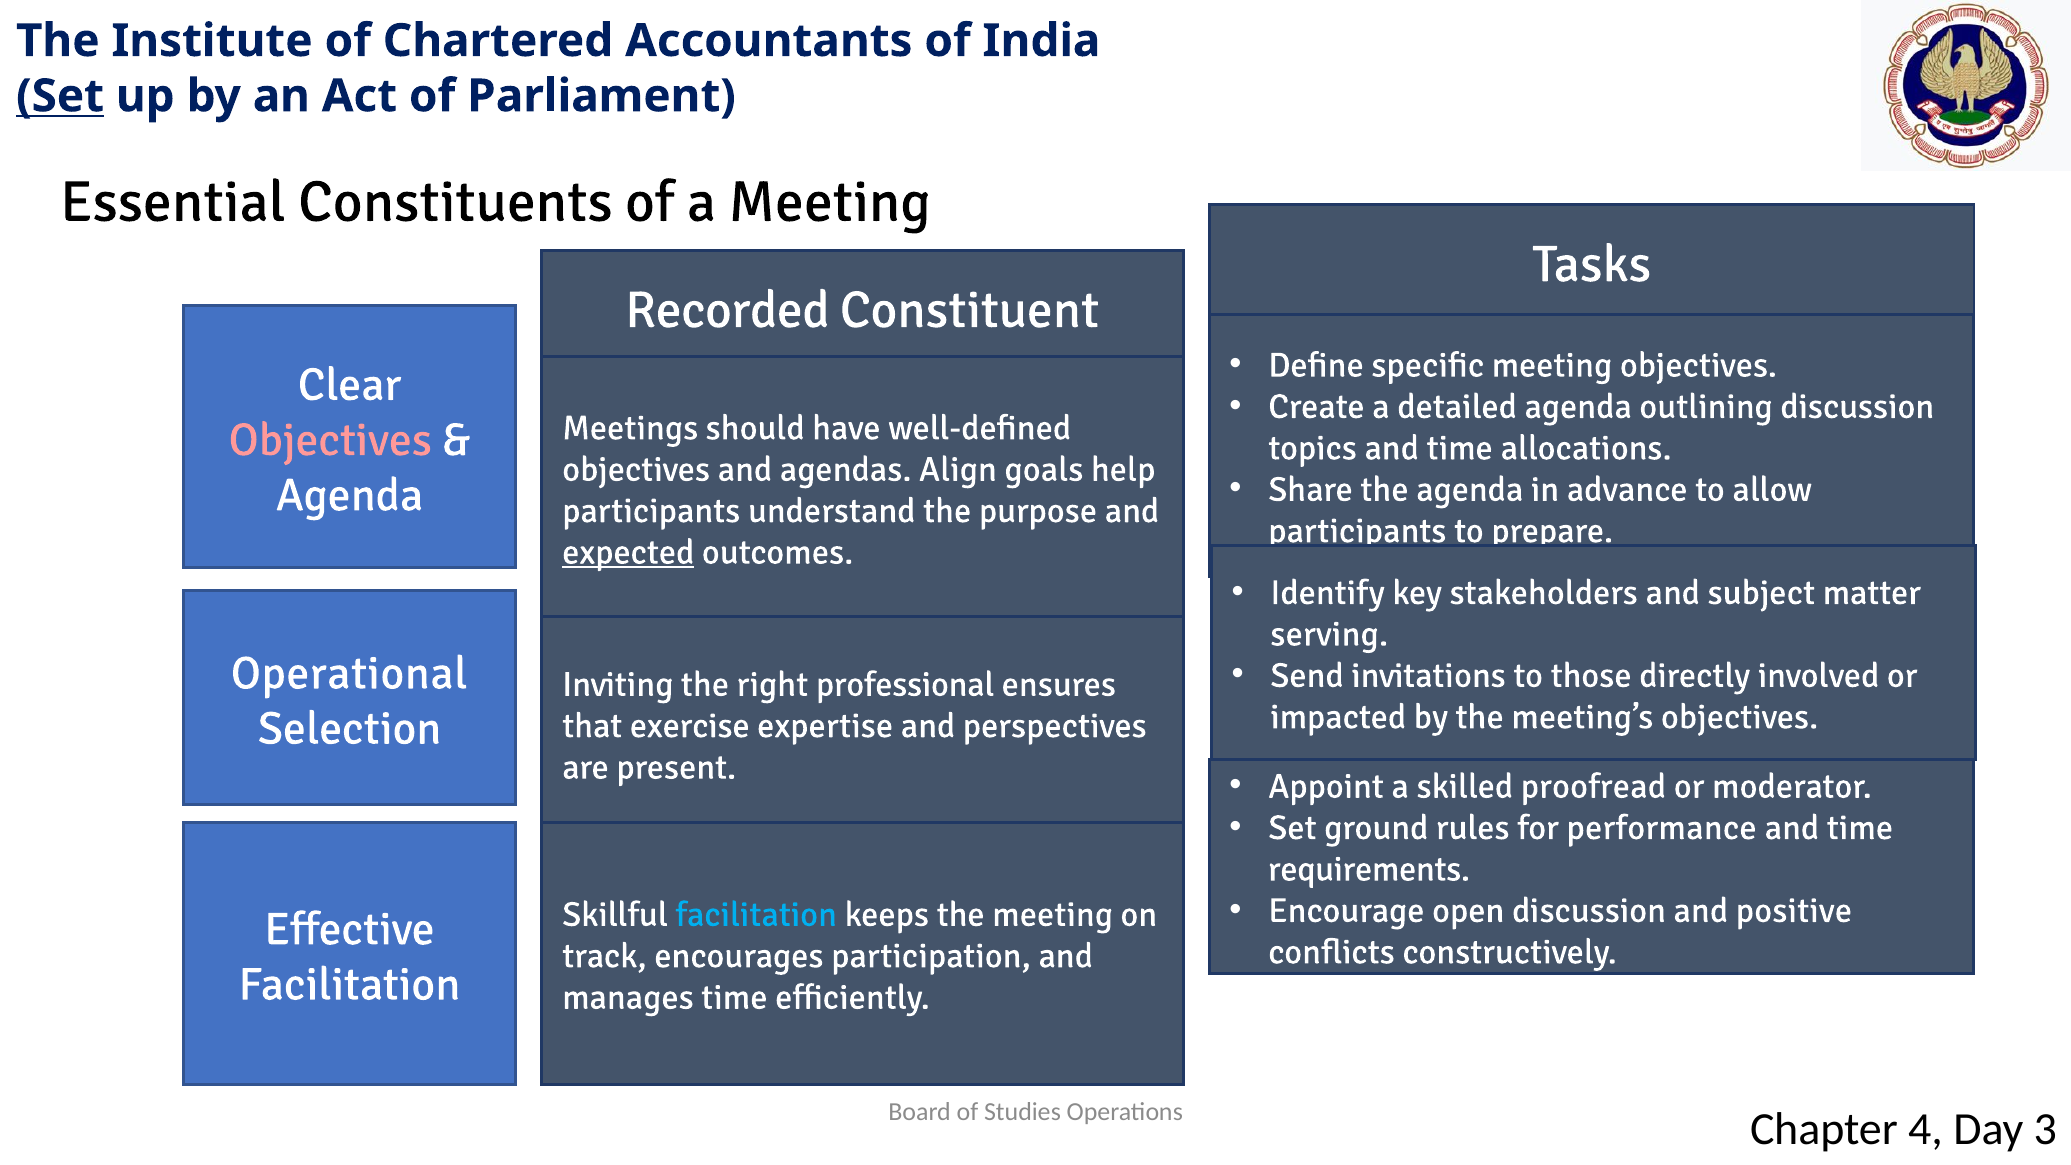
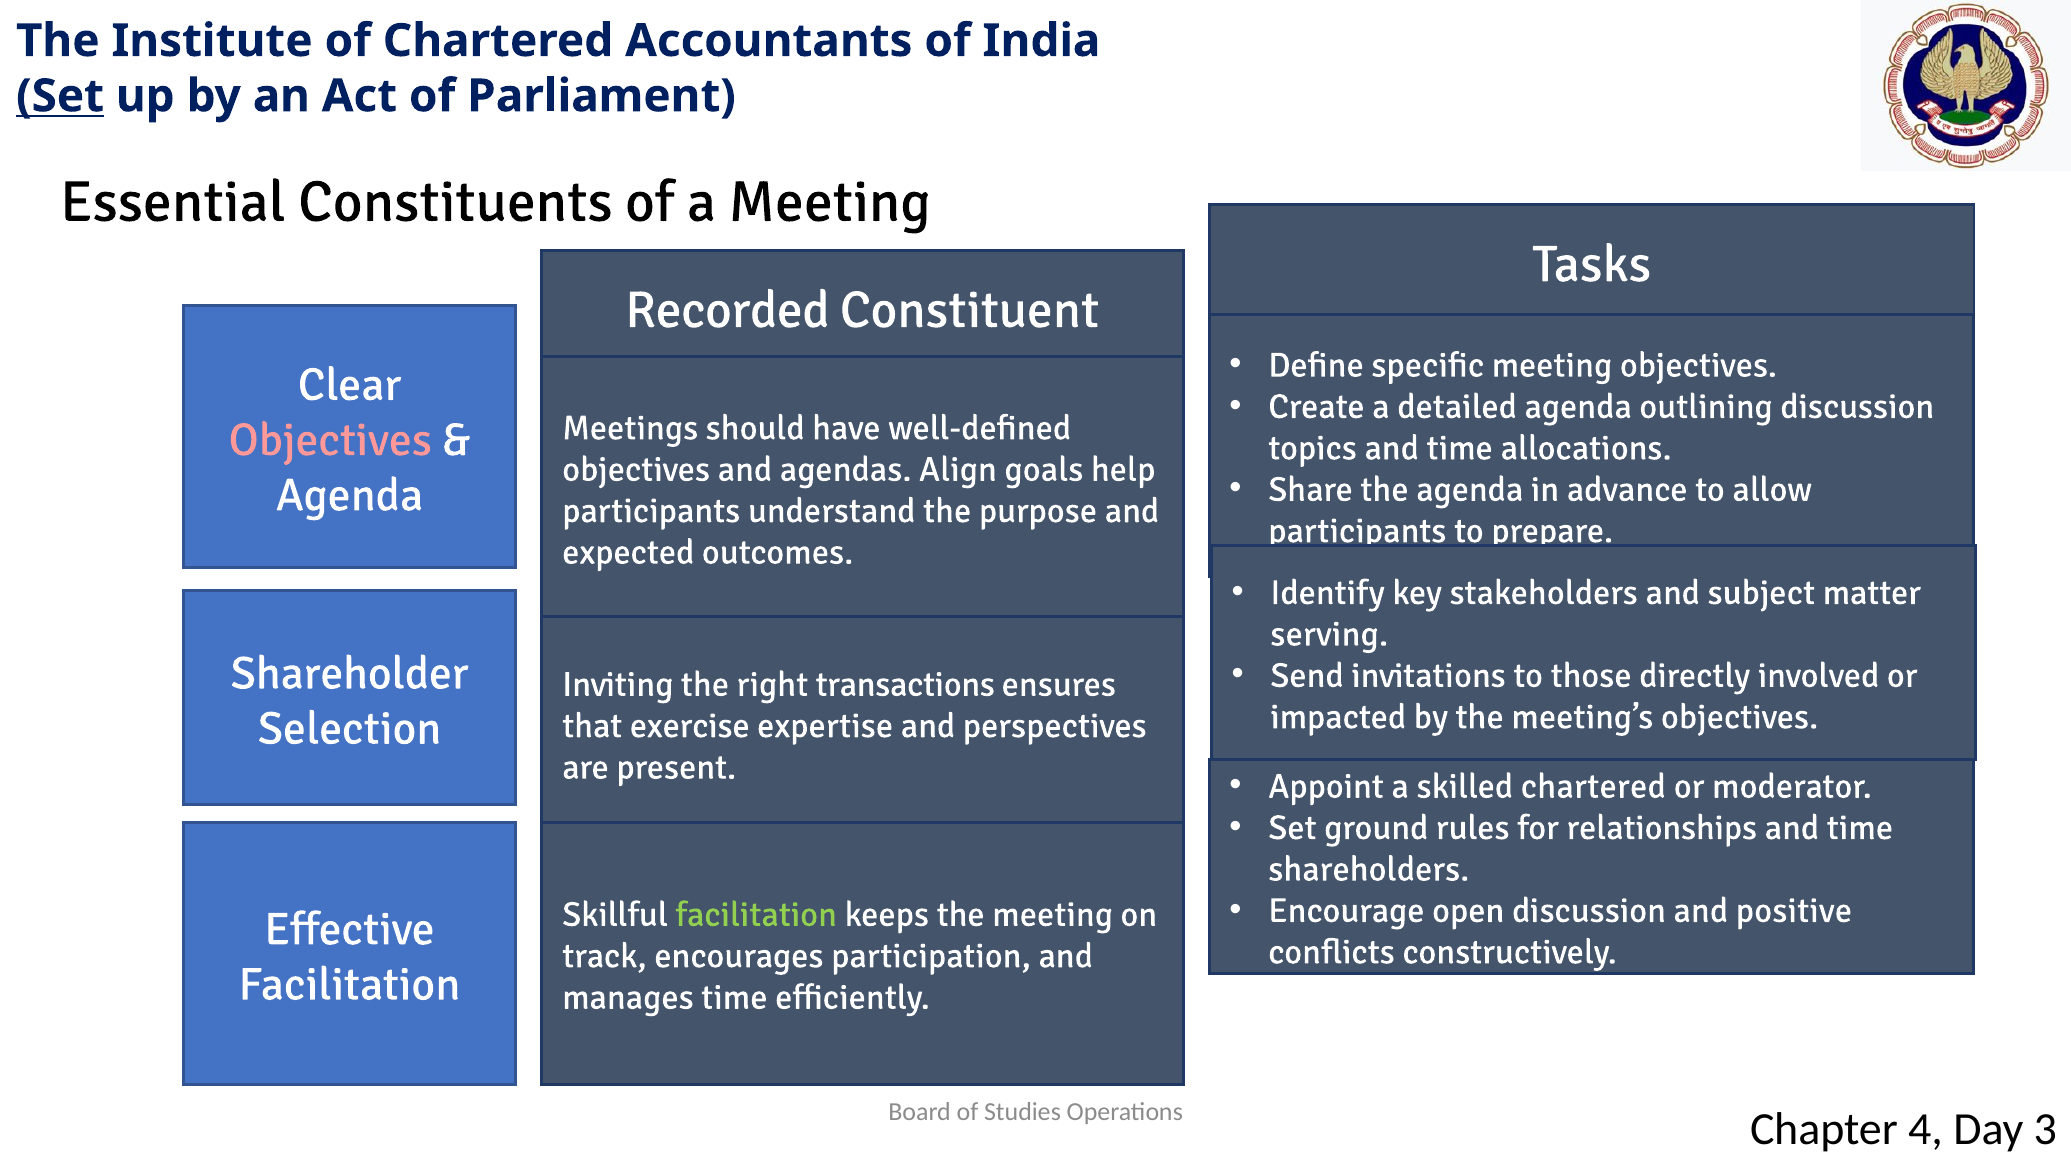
expected underline: present -> none (628, 552)
Operational: Operational -> Shareholder (350, 673)
professional: professional -> transactions (905, 684)
skilled proofread: proofread -> chartered (1593, 786)
performance: performance -> relationships (1662, 828)
requirements: requirements -> shareholders (1369, 869)
facilitation colour: light blue -> light green (756, 914)
